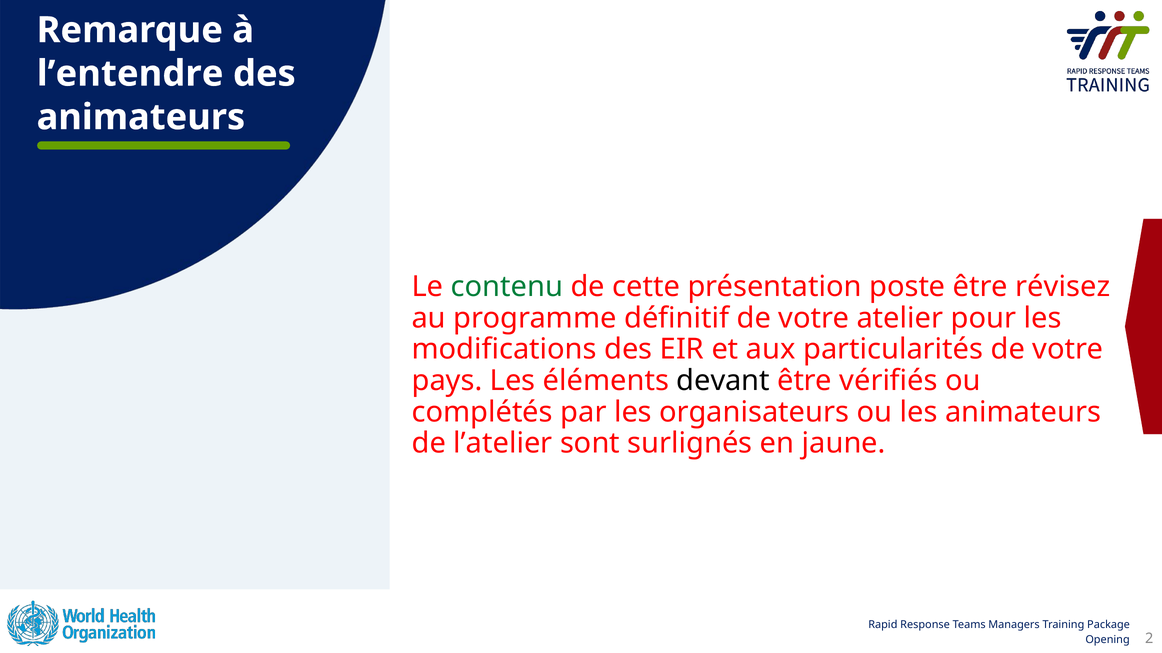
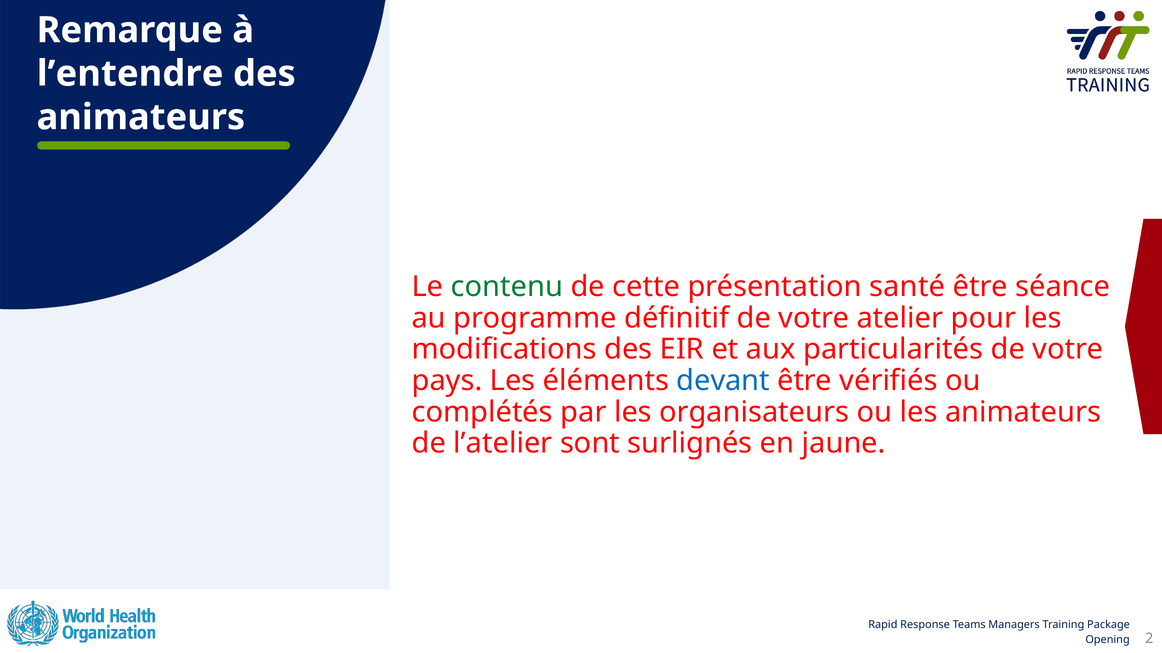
poste: poste -> santé (907, 287)
révisez: révisez -> séance (1063, 287)
devant colour: black -> blue (723, 381)
